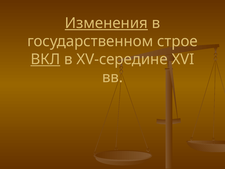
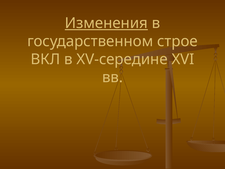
ВКЛ underline: present -> none (45, 59)
